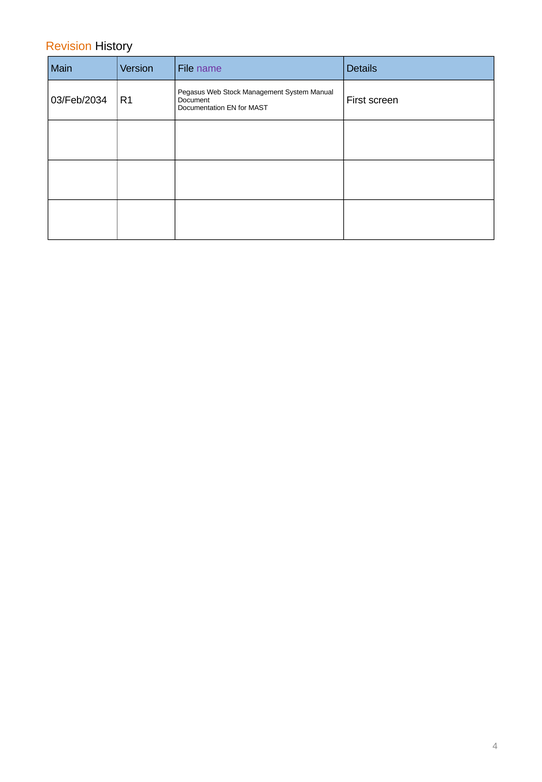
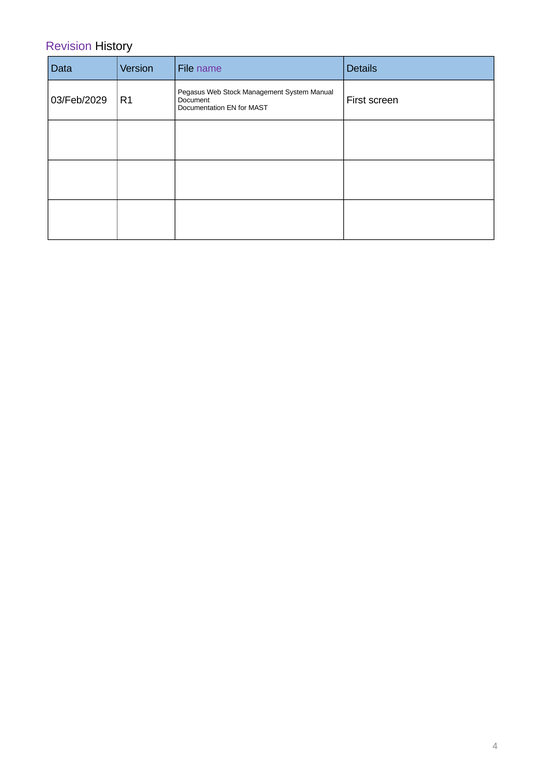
Revision colour: orange -> purple (69, 46)
Main: Main -> Data (61, 68)
03/Feb/2034: 03/Feb/2034 -> 03/Feb/2029 (79, 100)
